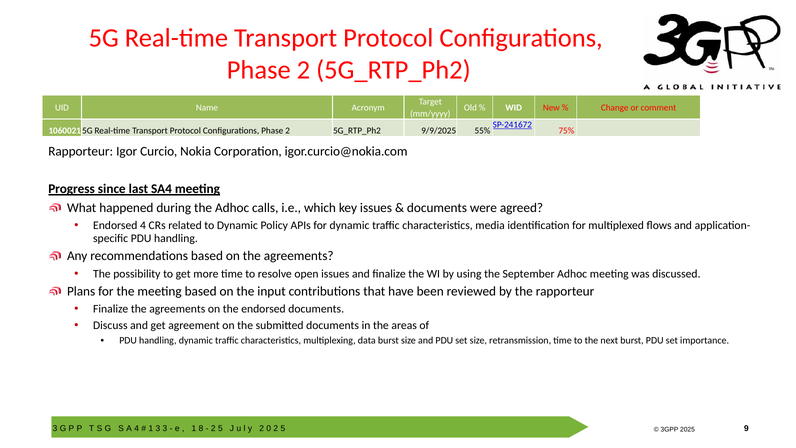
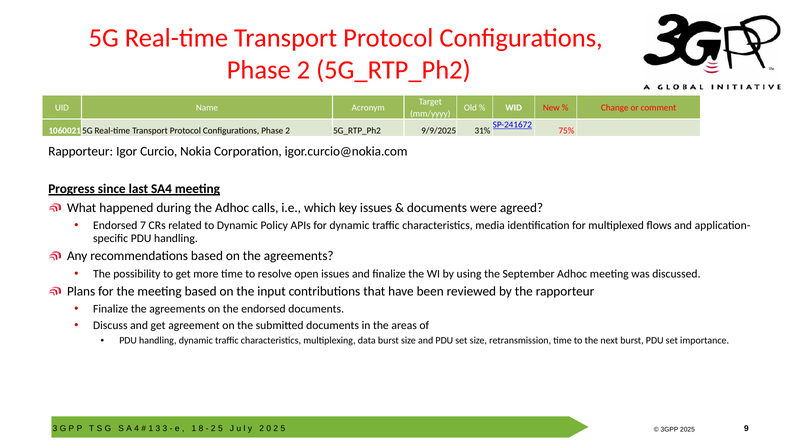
55%: 55% -> 31% (482, 131)
Endorsed 4: 4 -> 7 (143, 225)
